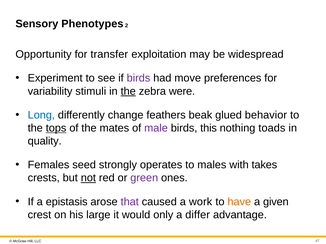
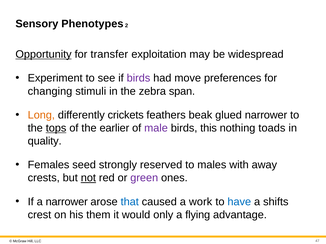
Opportunity underline: none -> present (44, 54)
variability: variability -> changing (50, 91)
the underline: present -> none (128, 91)
were: were -> span (182, 91)
Long colour: blue -> orange (41, 115)
change: change -> crickets (126, 115)
glued behavior: behavior -> narrower (266, 115)
mates: mates -> earlier (114, 128)
operates: operates -> reserved (161, 165)
takes: takes -> away (264, 165)
a epistasis: epistasis -> narrower (67, 202)
that colour: purple -> blue (130, 202)
have colour: orange -> blue (239, 202)
given: given -> shifts (276, 202)
large: large -> them (98, 215)
differ: differ -> flying (198, 215)
